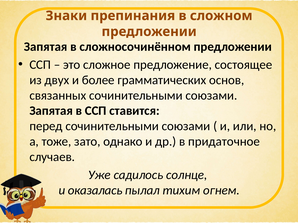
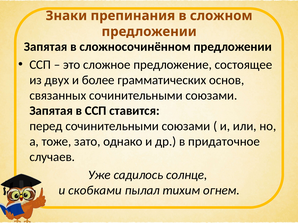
оказалась: оказалась -> скобками (95, 191)
